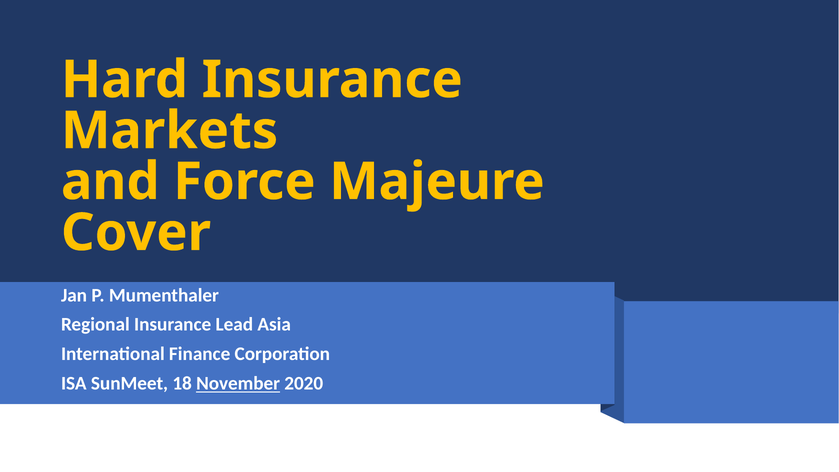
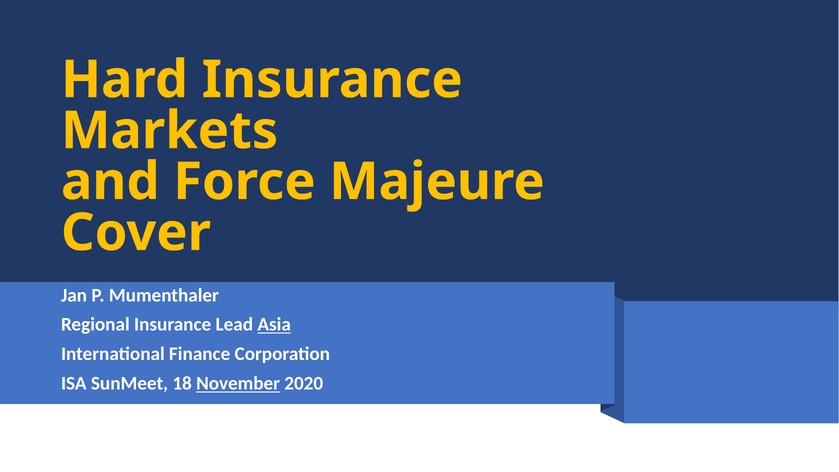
Asia underline: none -> present (274, 325)
